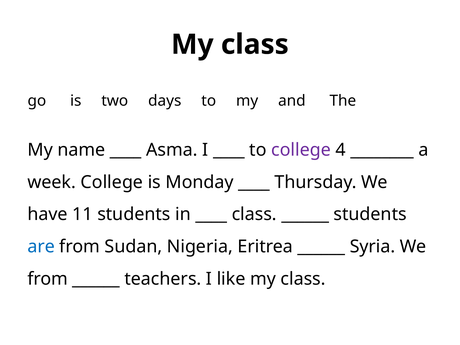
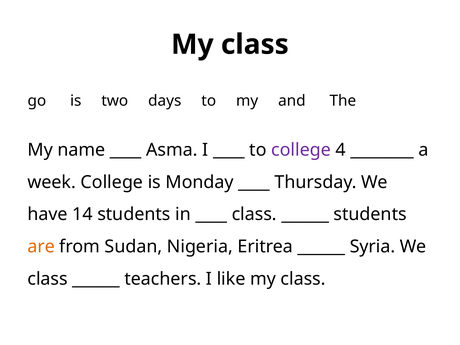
11: 11 -> 14 (83, 214)
are colour: blue -> orange (41, 247)
from: from -> class (48, 279)
